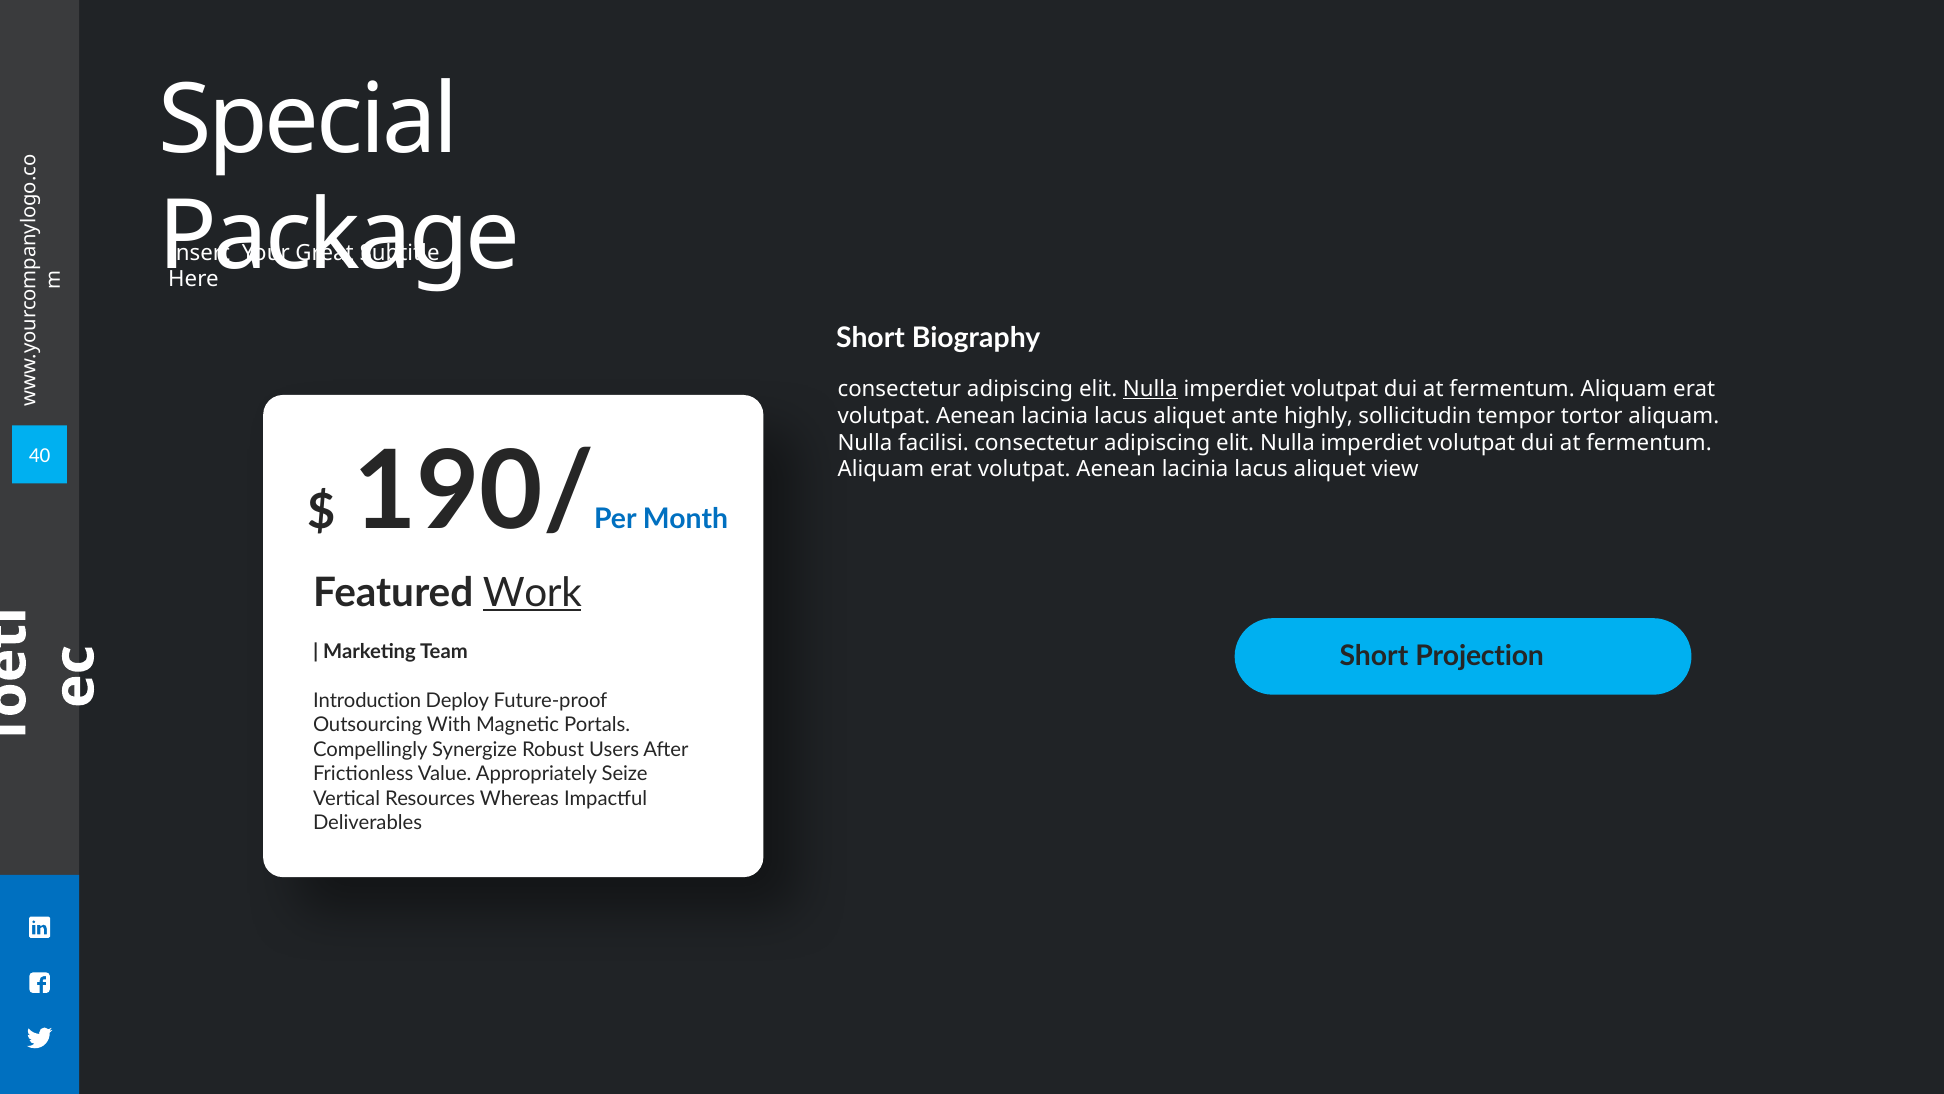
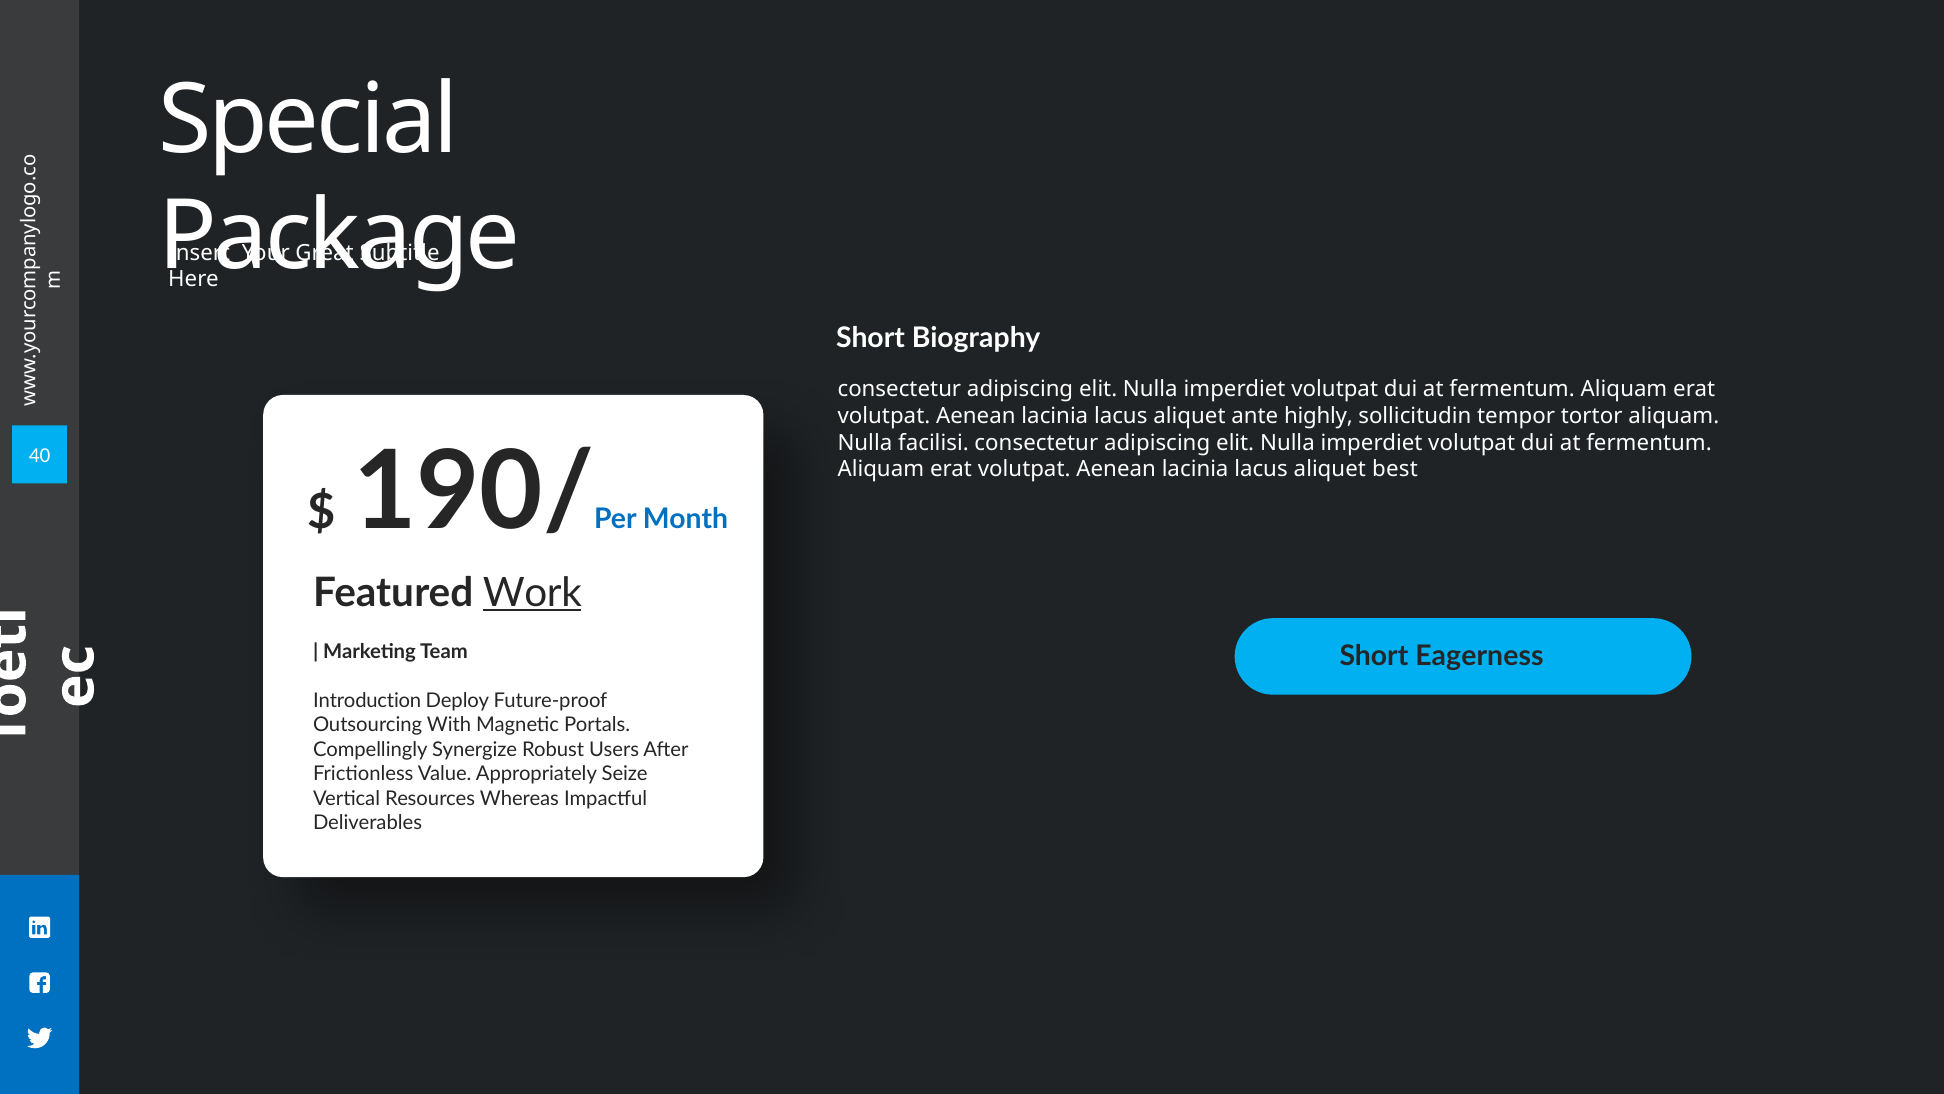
Nulla underline: present -> none (1150, 389)
view: view -> best (1395, 469)
Projection: Projection -> Eagerness (1479, 656)
